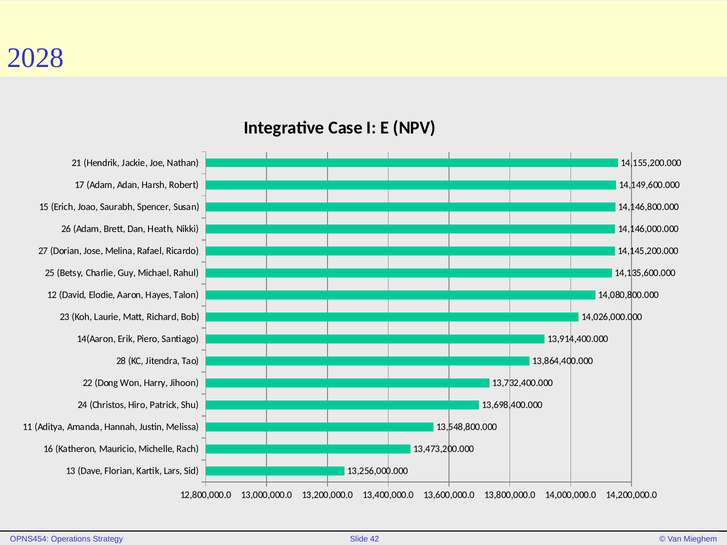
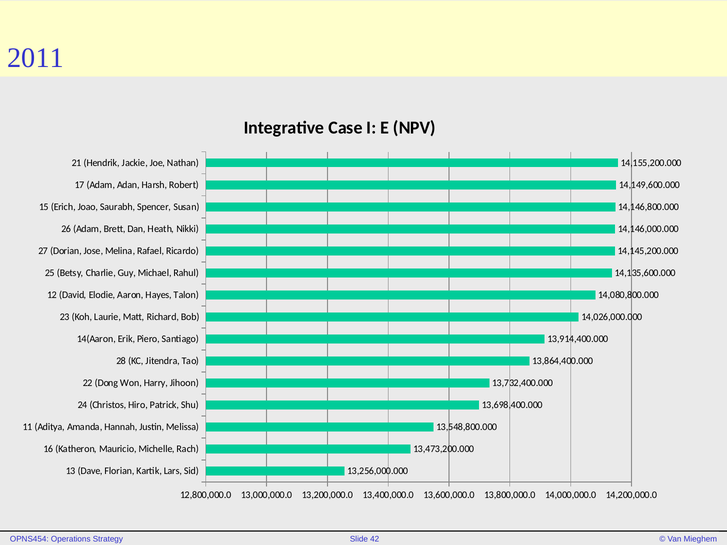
2028: 2028 -> 2011 (36, 58)
